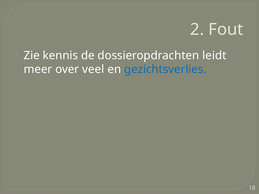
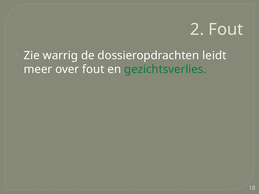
kennis: kennis -> warrig (60, 56)
over veel: veel -> fout (93, 69)
gezichtsverlies colour: blue -> green (165, 69)
